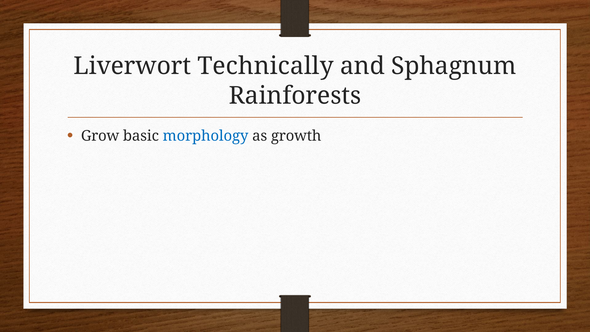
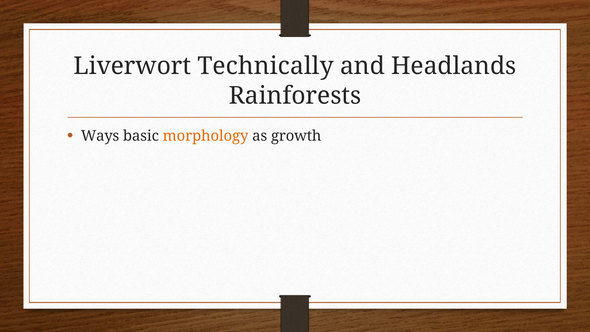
Sphagnum: Sphagnum -> Headlands (454, 66)
Grow: Grow -> Ways (100, 136)
morphology colour: blue -> orange (206, 136)
